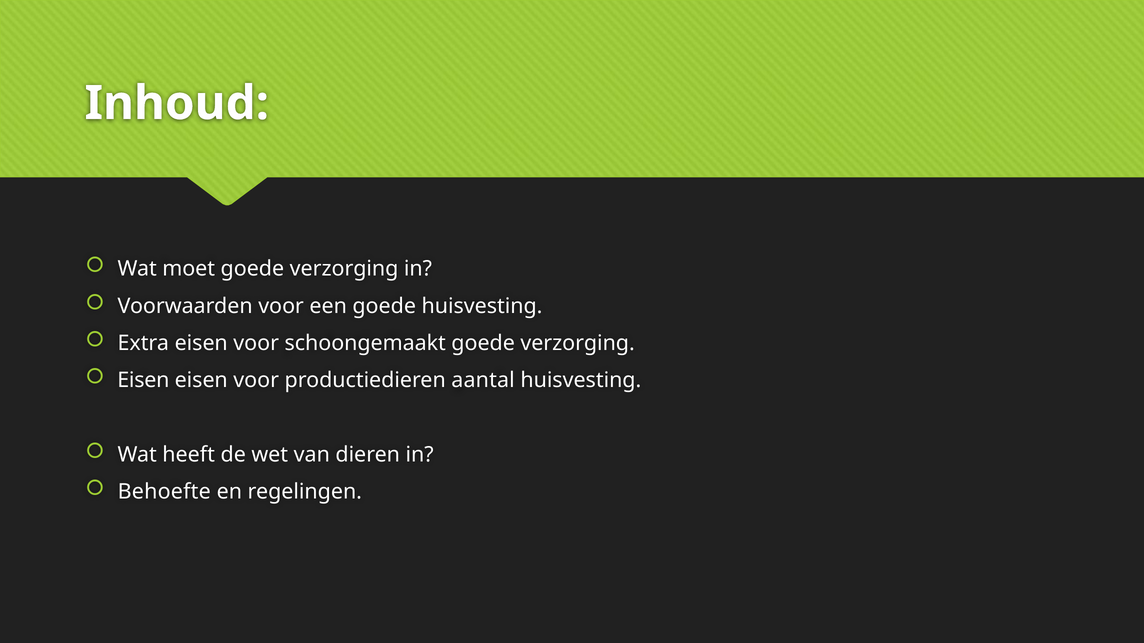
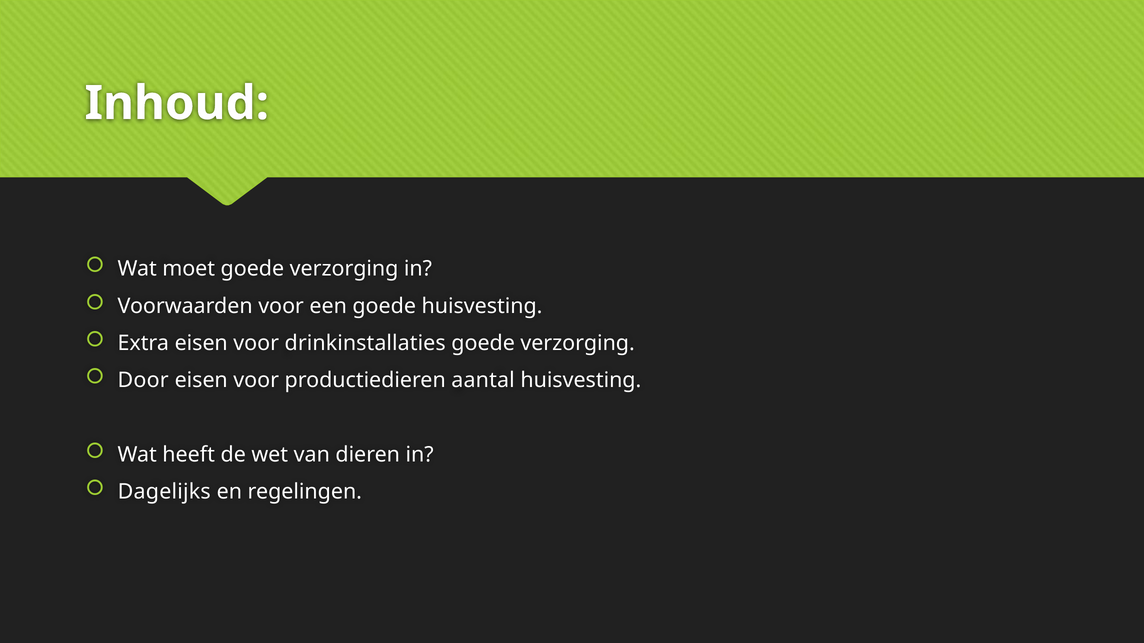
schoongemaakt: schoongemaakt -> drinkinstallaties (365, 343)
Eisen: Eisen -> Door (143, 381)
Behoefte: Behoefte -> Dagelijks (164, 492)
